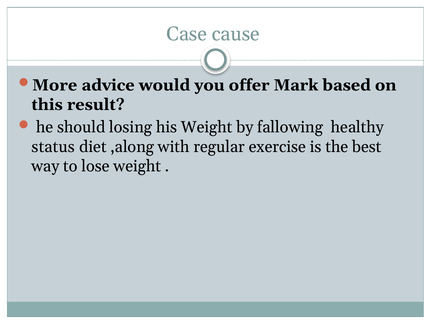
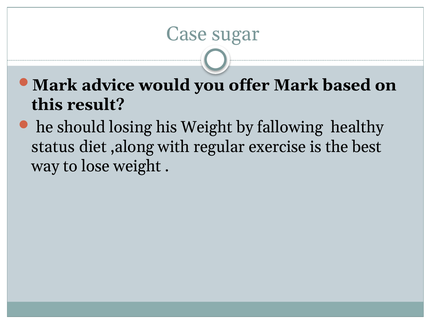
cause: cause -> sugar (236, 34)
More: More -> Mark (55, 85)
